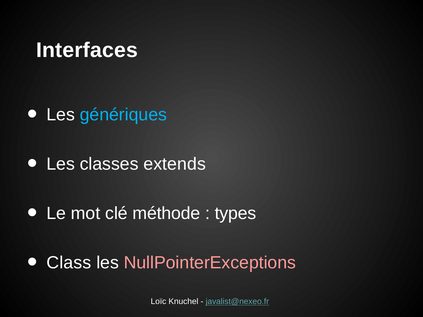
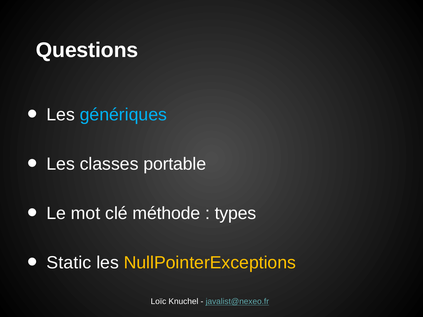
Interfaces: Interfaces -> Questions (87, 50)
extends: extends -> portable (175, 164)
Class: Class -> Static (69, 263)
NullPointerExceptions colour: pink -> yellow (210, 263)
